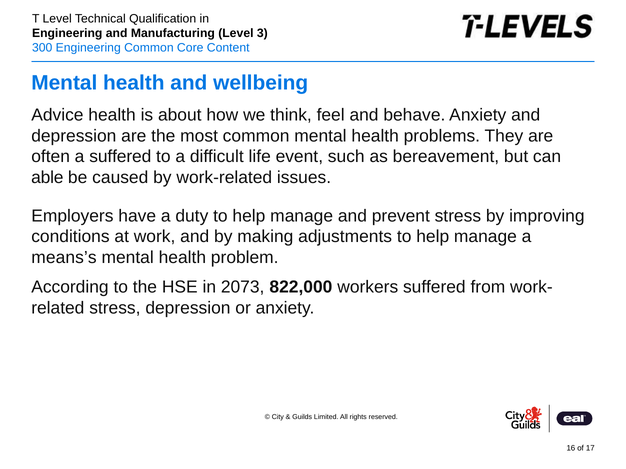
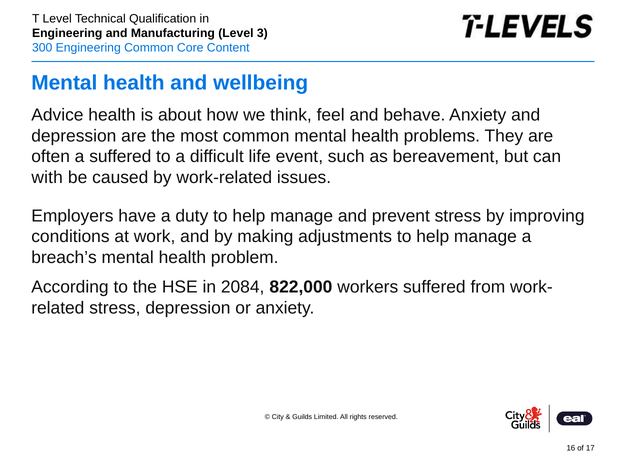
able: able -> with (47, 178)
means’s: means’s -> breach’s (64, 258)
2073: 2073 -> 2084 (243, 287)
